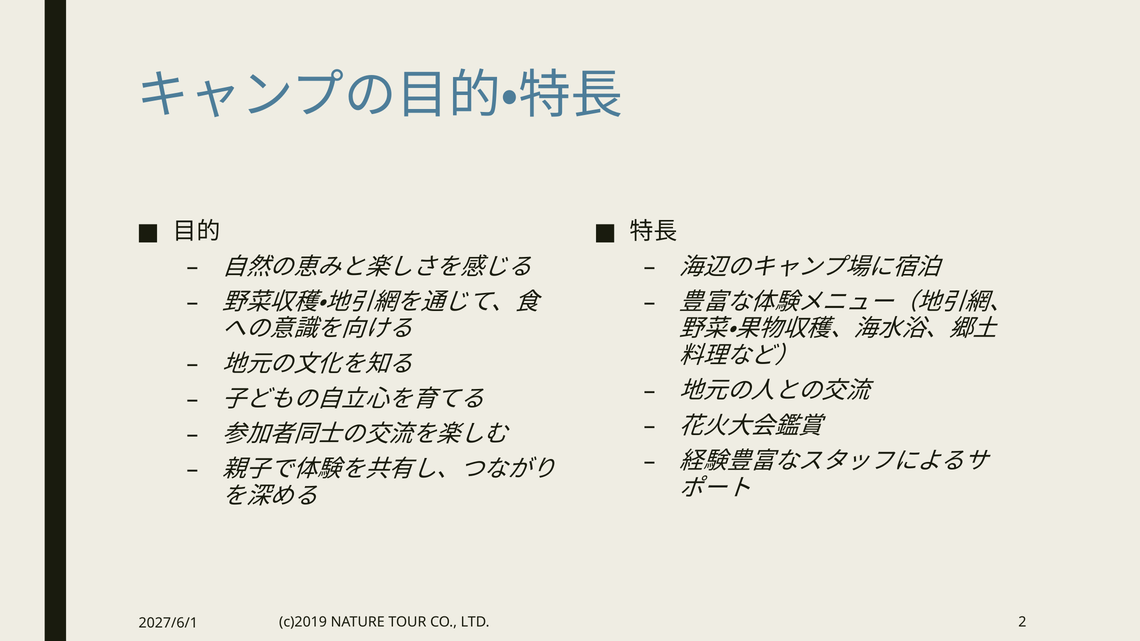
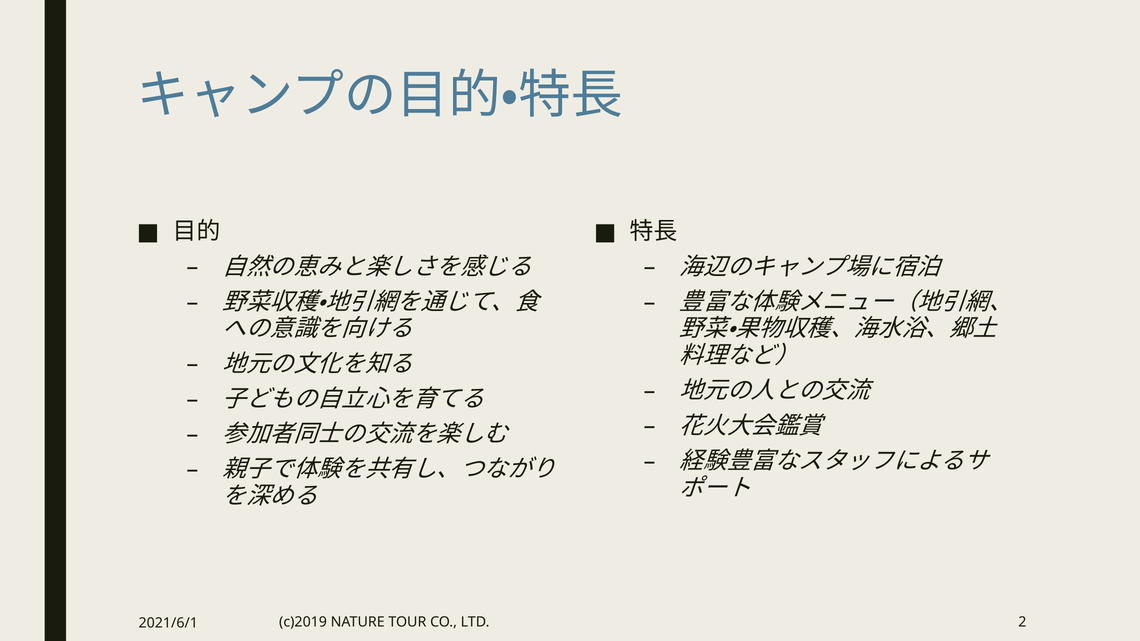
2027/6/1: 2027/6/1 -> 2021/6/1 (168, 623)
